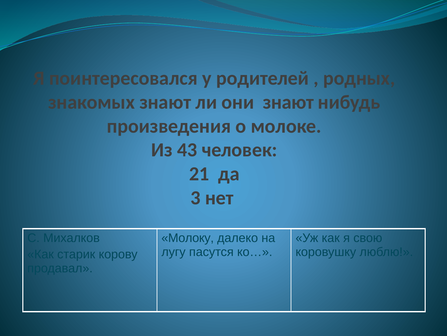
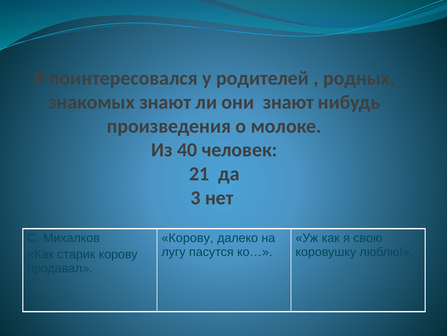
43: 43 -> 40 (187, 150)
Молоку: Молоку -> Корову (188, 237)
